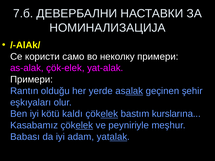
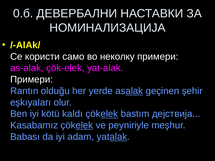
7.б: 7.б -> 0.б (23, 14)
kurslarına: kurslarına -> дејствија (176, 114)
